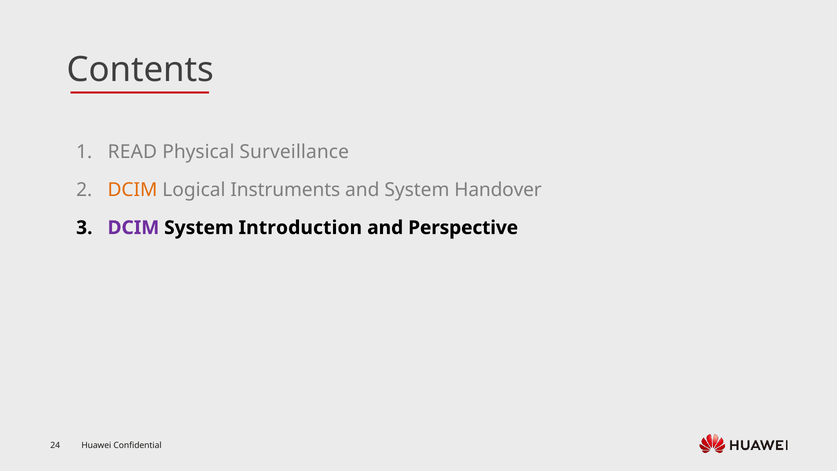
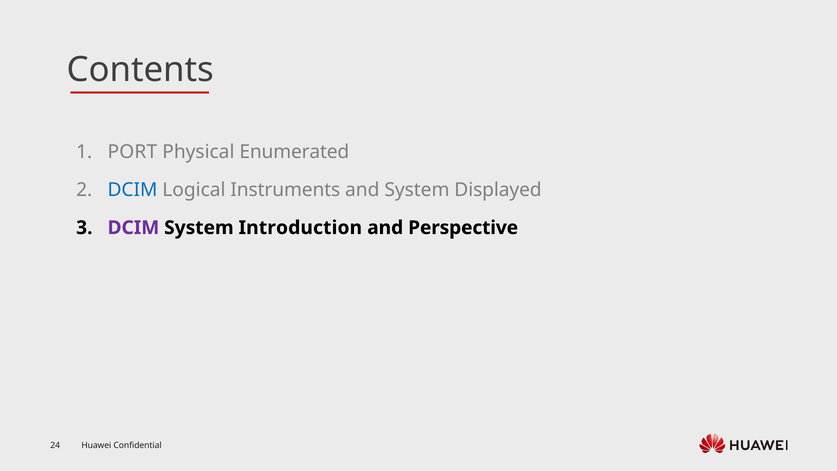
READ: READ -> PORT (132, 152)
Surveillance: Surveillance -> Enumerated (294, 152)
DCIM colour: orange -> blue (132, 190)
Handover: Handover -> Displayed (498, 190)
